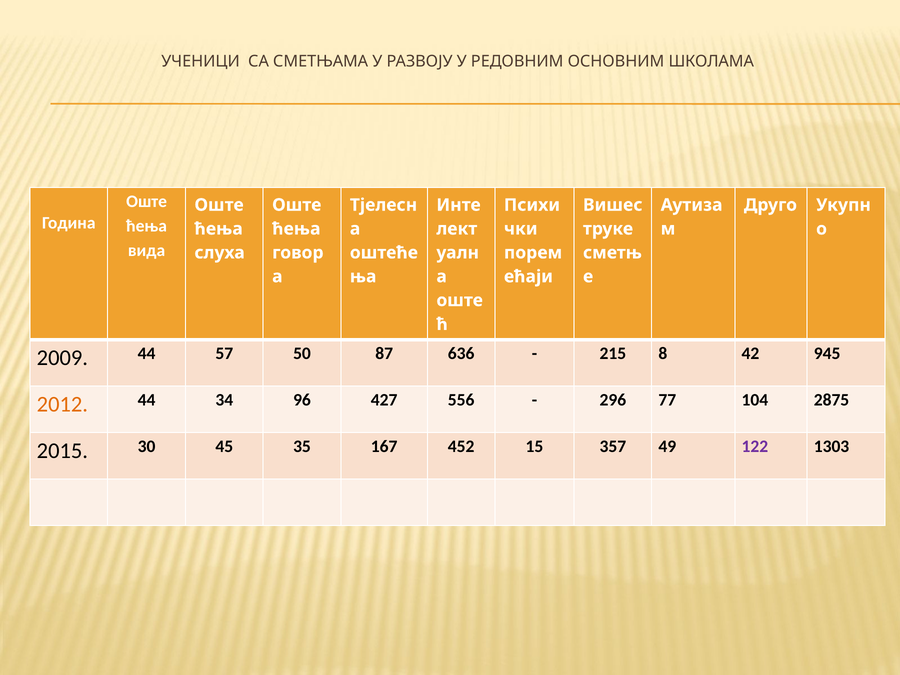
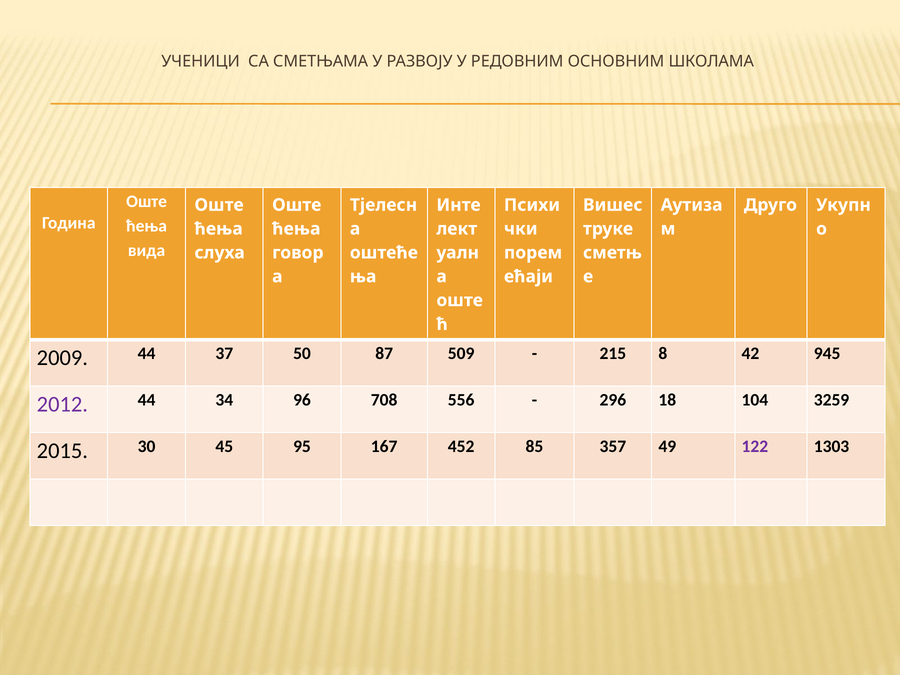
57: 57 -> 37 (224, 354)
636: 636 -> 509 (461, 354)
2012 colour: orange -> purple (62, 404)
427: 427 -> 708 (384, 400)
77: 77 -> 18 (667, 400)
2875: 2875 -> 3259 (832, 400)
35: 35 -> 95 (302, 447)
15: 15 -> 85 (534, 447)
